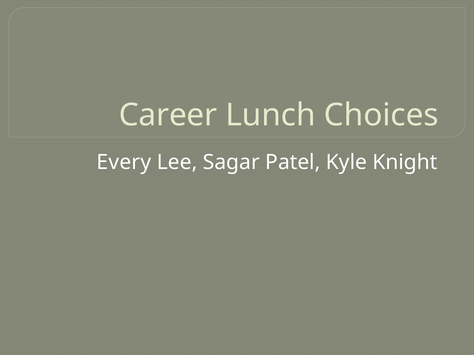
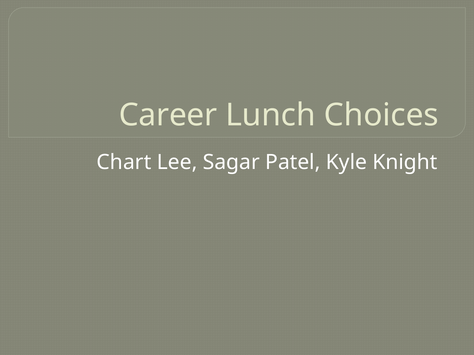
Every: Every -> Chart (124, 163)
